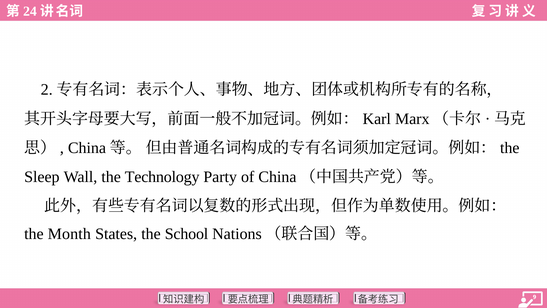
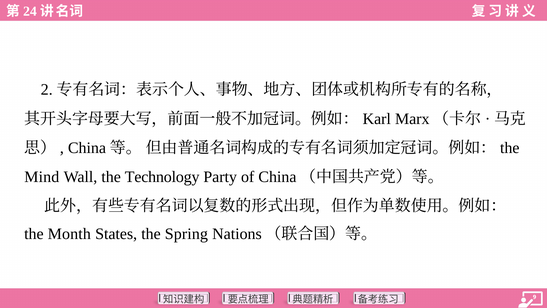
Sleep: Sleep -> Mind (42, 177)
School: School -> Spring (186, 234)
